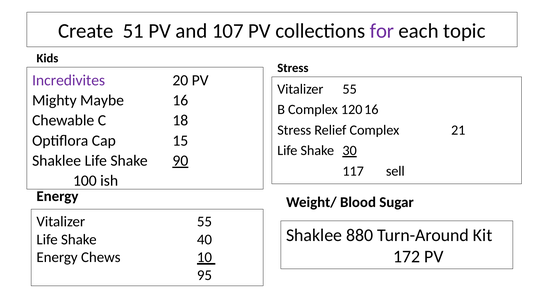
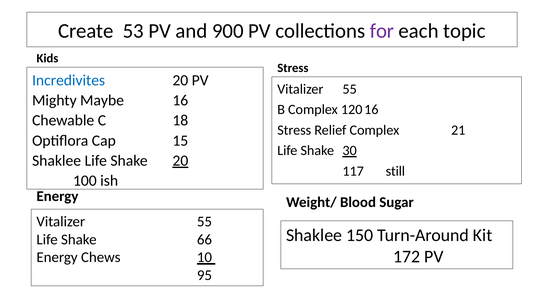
51: 51 -> 53 (133, 31)
107: 107 -> 900 (228, 31)
Incredivites colour: purple -> blue (69, 80)
Shake 90: 90 -> 20 (180, 161)
sell: sell -> still (395, 171)
880: 880 -> 150 (360, 235)
40: 40 -> 66 (205, 240)
